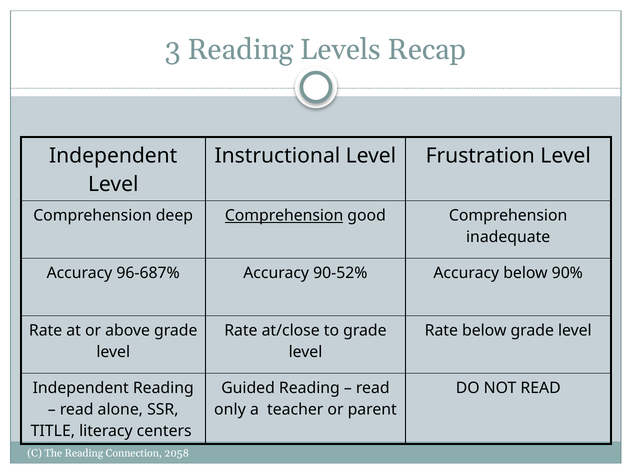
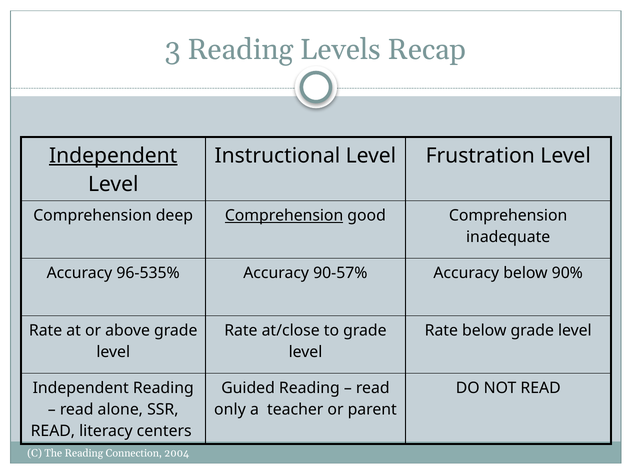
Independent underline: none -> present (113, 156)
96-687%: 96-687% -> 96-535% (148, 273)
90-52%: 90-52% -> 90-57% (340, 273)
TITLE: TITLE -> READ (53, 431)
2058: 2058 -> 2004 (177, 453)
